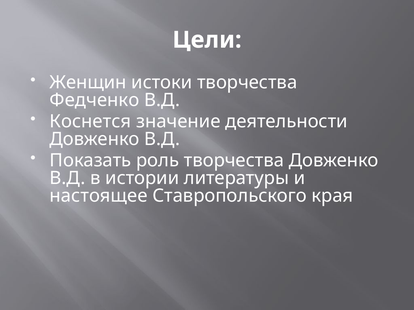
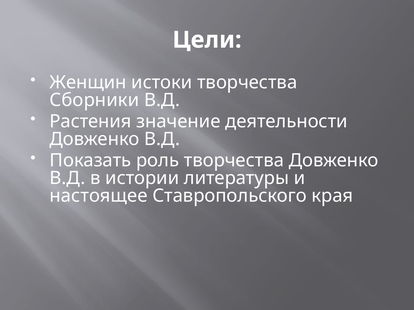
Федченко: Федченко -> Сборники (94, 100)
Коснется: Коснется -> Растения (90, 122)
